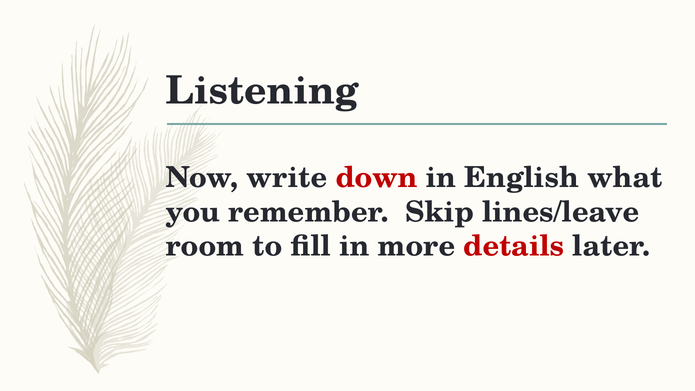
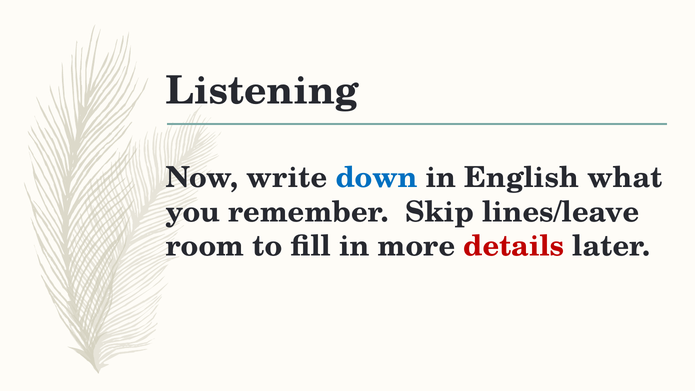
down colour: red -> blue (377, 178)
